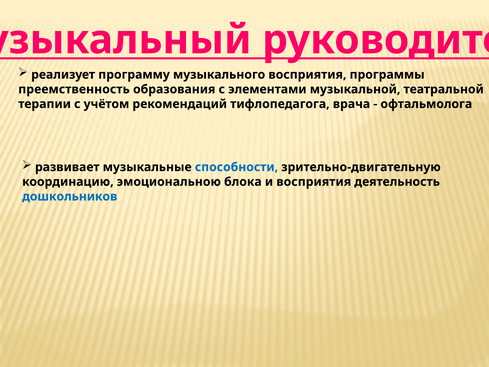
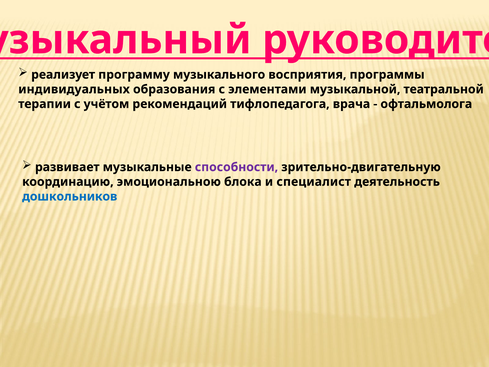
преемственность: преемственность -> индивидуальных (74, 89)
способности colour: blue -> purple (236, 167)
и восприятия: восприятия -> специалист (314, 182)
